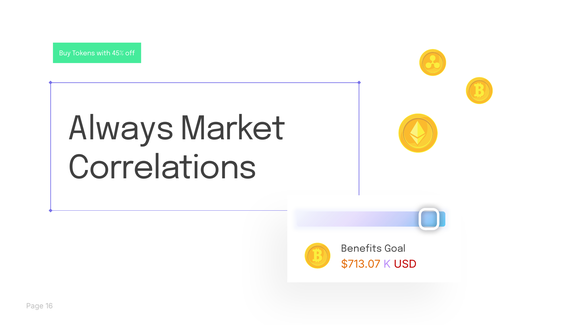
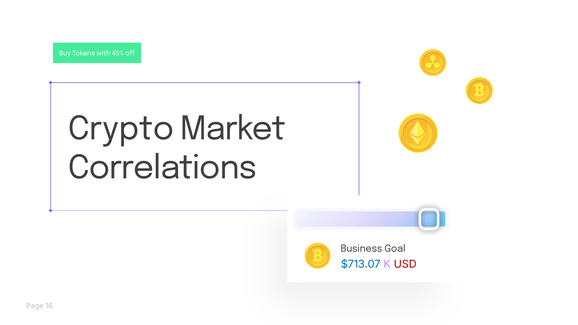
Always: Always -> Crypto (121, 129)
Benefits: Benefits -> Business (362, 249)
$713.07 colour: orange -> blue (361, 265)
